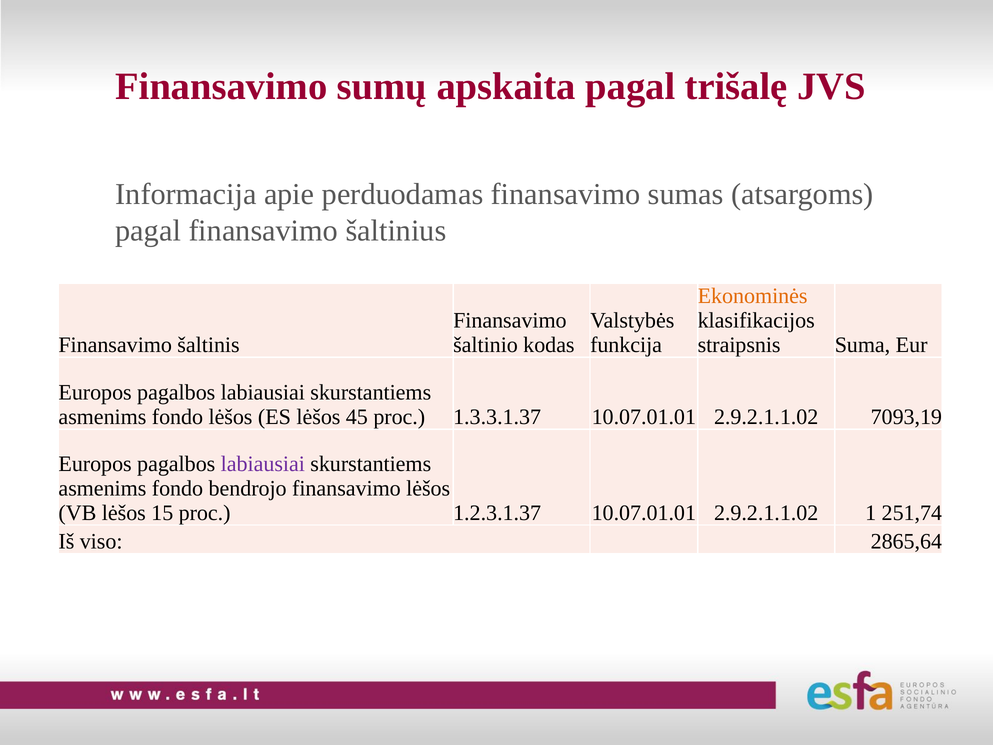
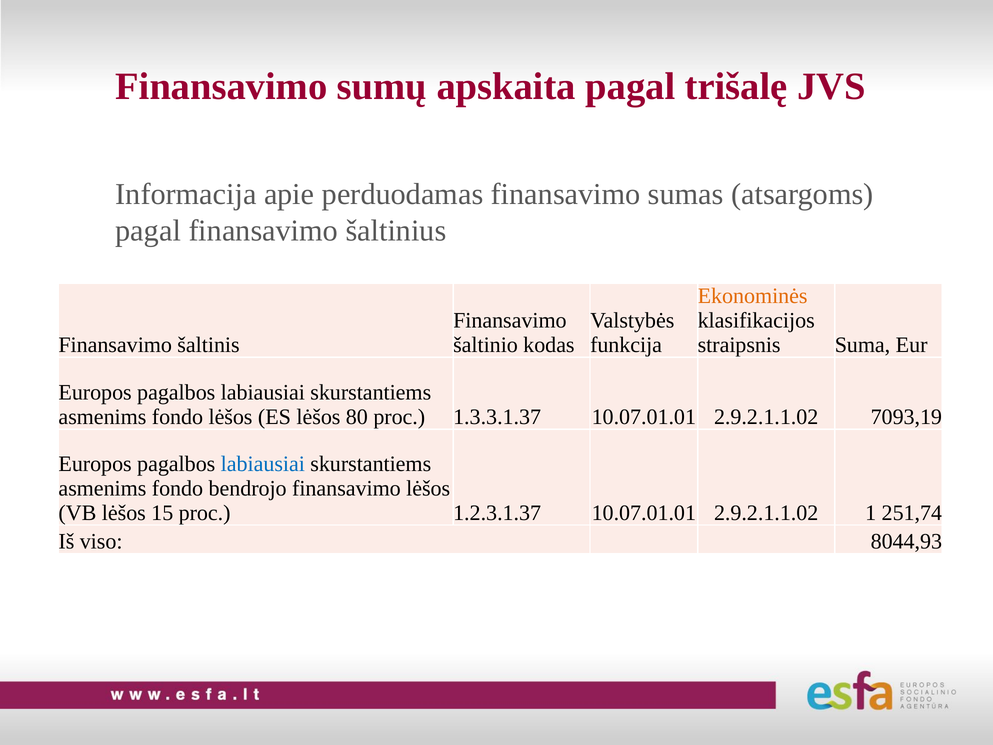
45: 45 -> 80 (357, 417)
labiausiai colour: purple -> blue (263, 464)
2865,64: 2865,64 -> 8044,93 (906, 541)
